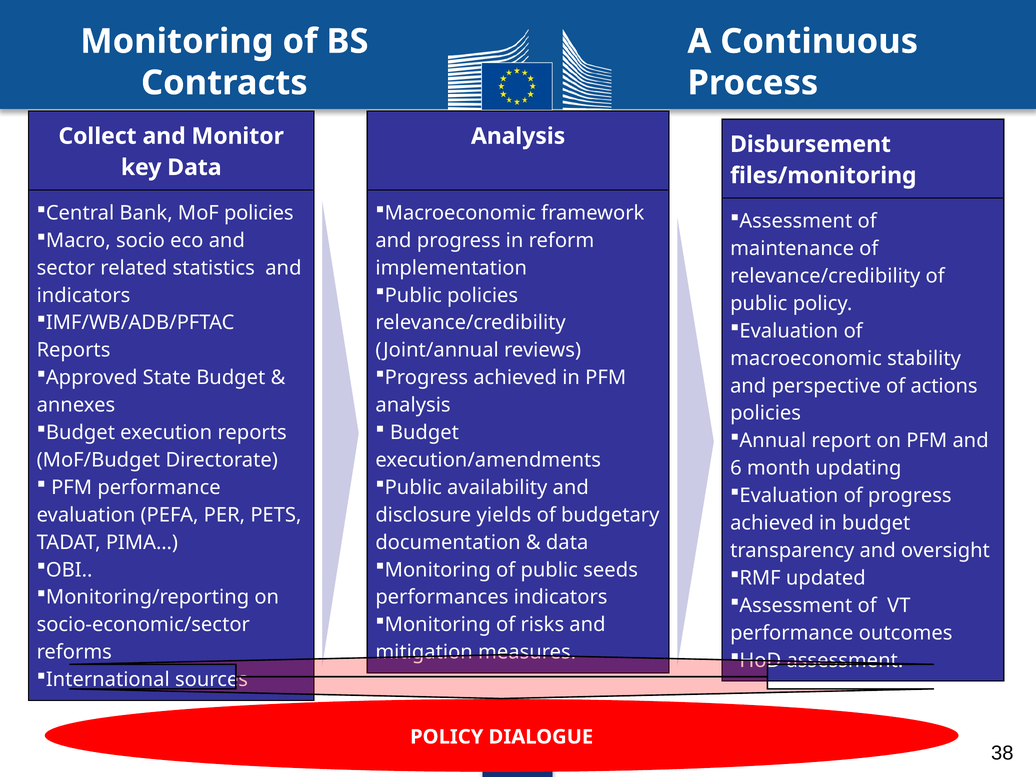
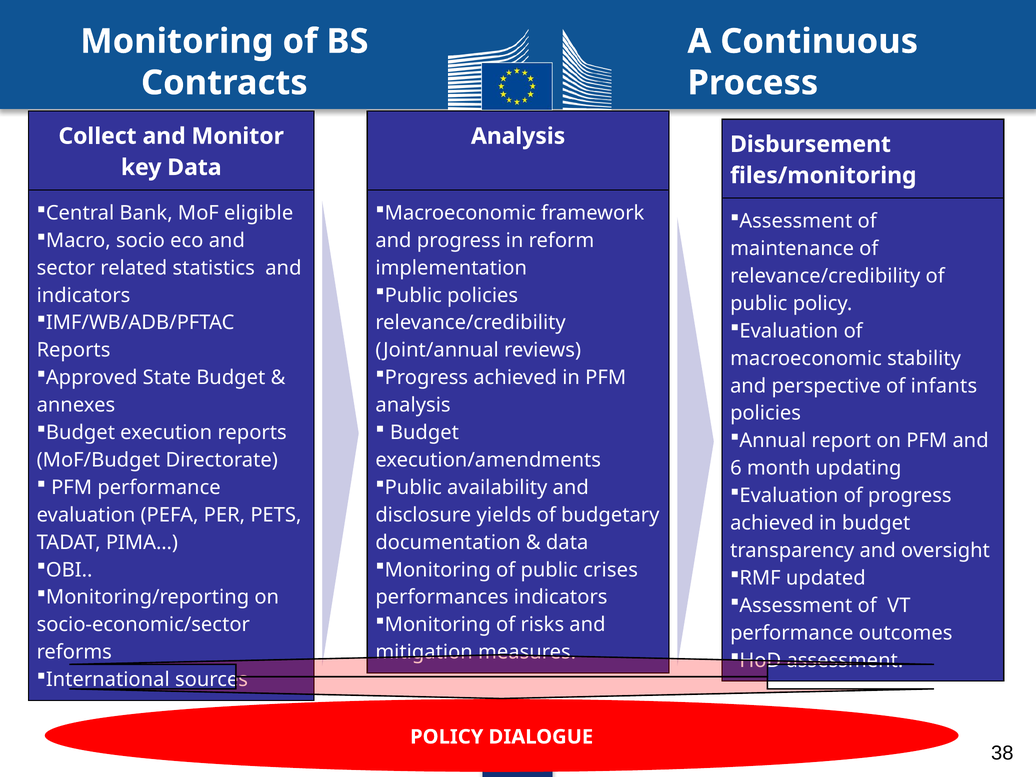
MoF policies: policies -> eligible (259, 213)
actions: actions -> infants (944, 386)
seeds: seeds -> crises (611, 570)
